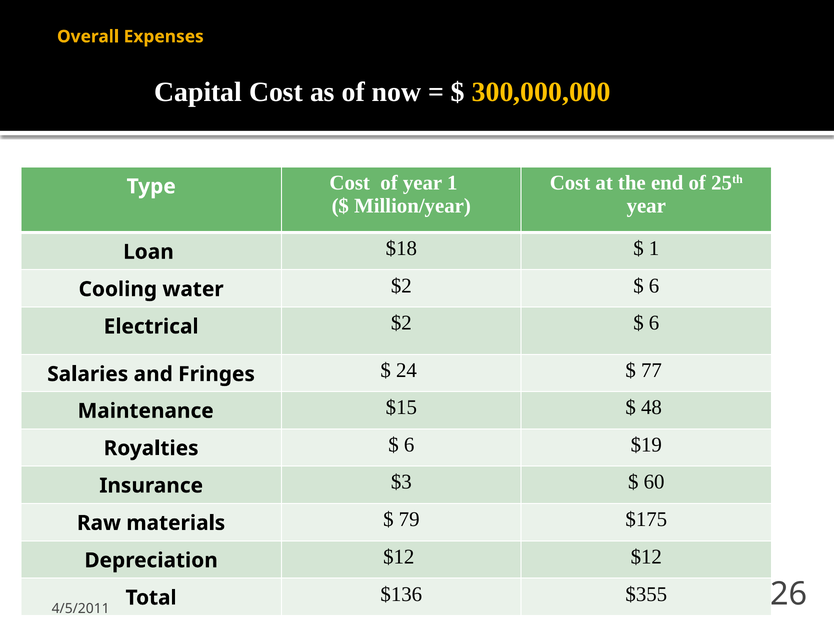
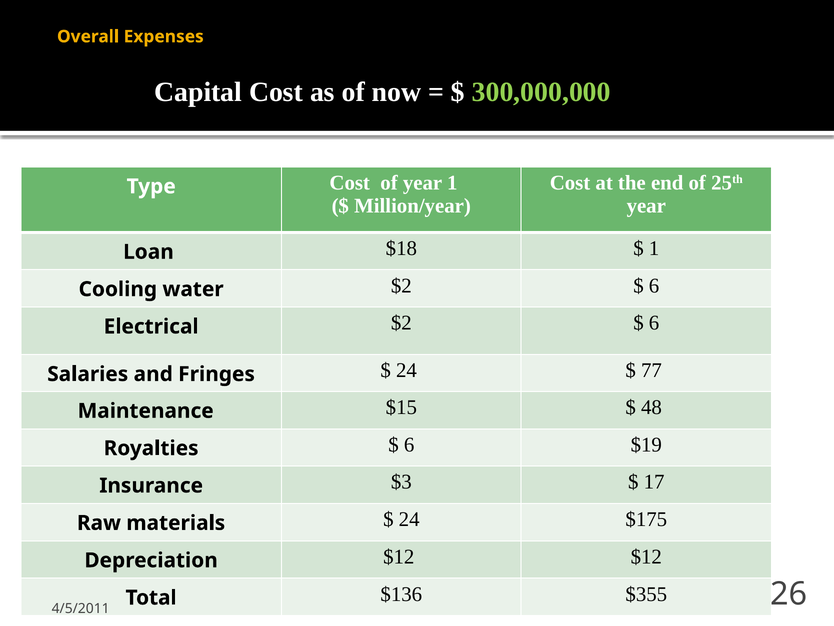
300,000,000 colour: yellow -> light green (541, 92)
60: 60 -> 17 (654, 482)
79: 79 -> 24 (409, 519)
